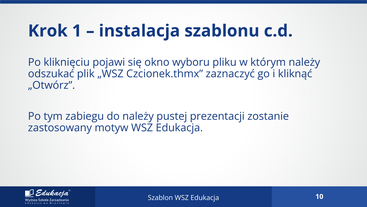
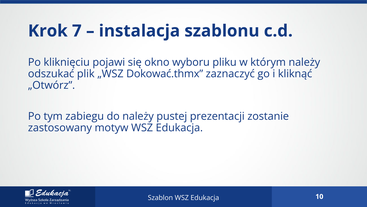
1: 1 -> 7 (77, 31)
Czcionek.thmx: Czcionek.thmx -> Dokować.thmx (165, 74)
